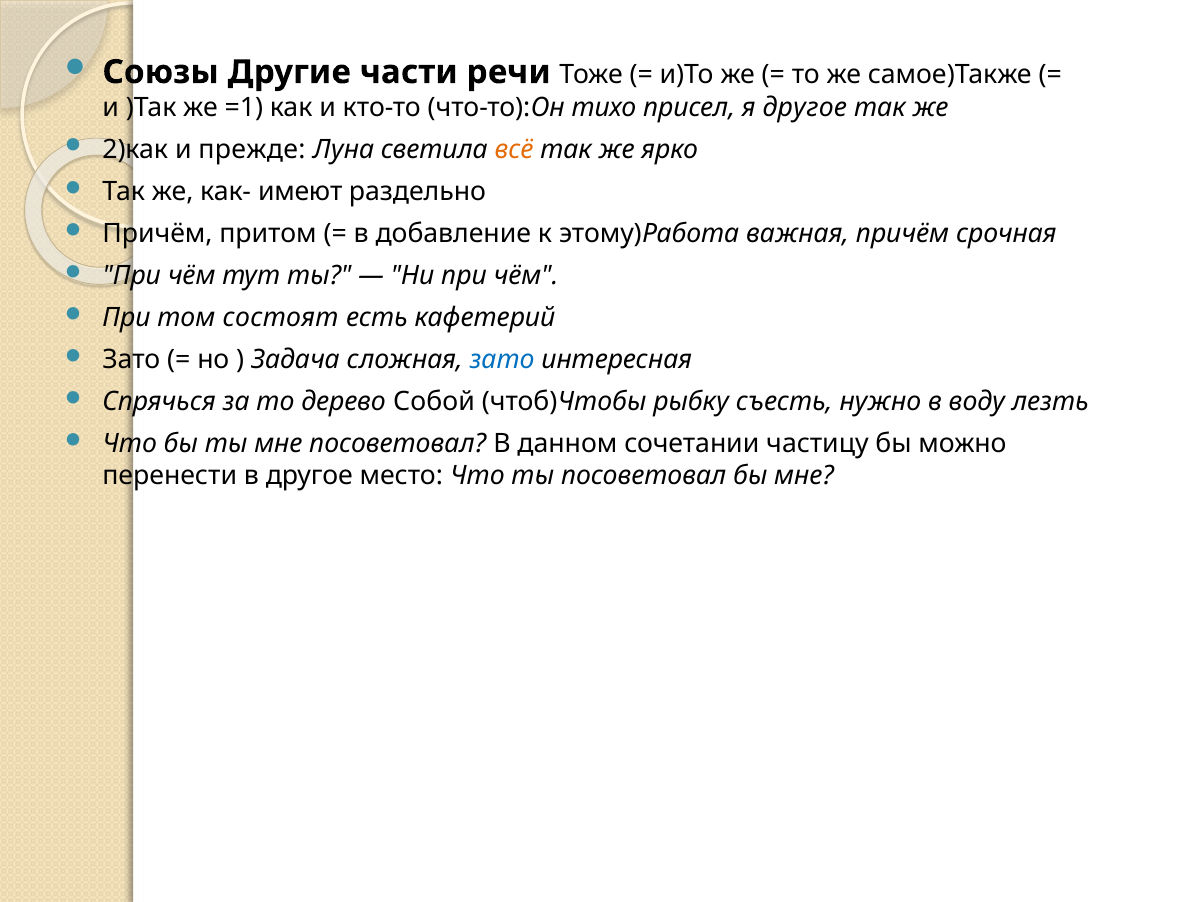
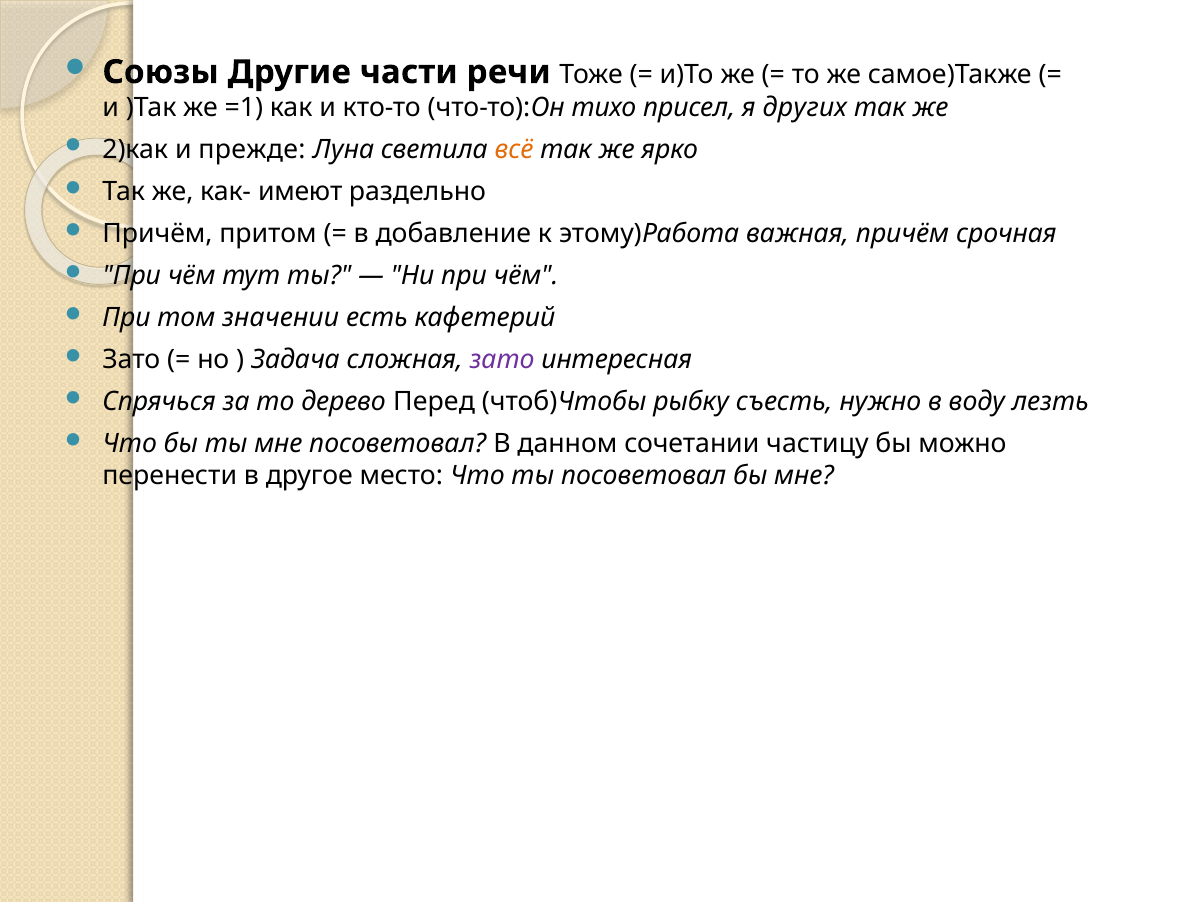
я другое: другое -> других (805, 108)
состоят: состоят -> значении (281, 318)
зато colour: blue -> purple (502, 360)
Собой: Собой -> Перед (434, 402)
